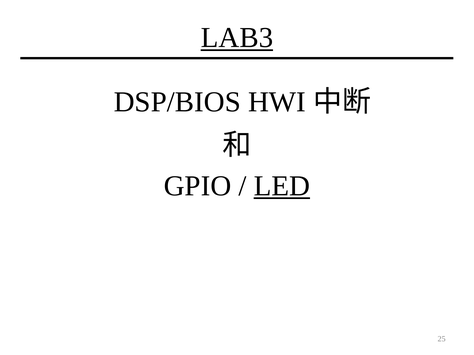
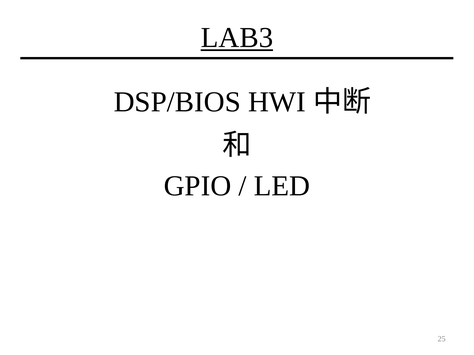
LED underline: present -> none (282, 186)
